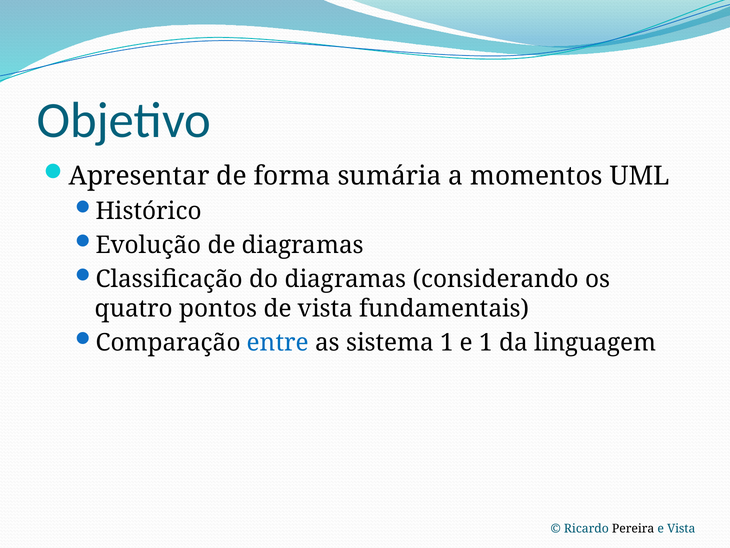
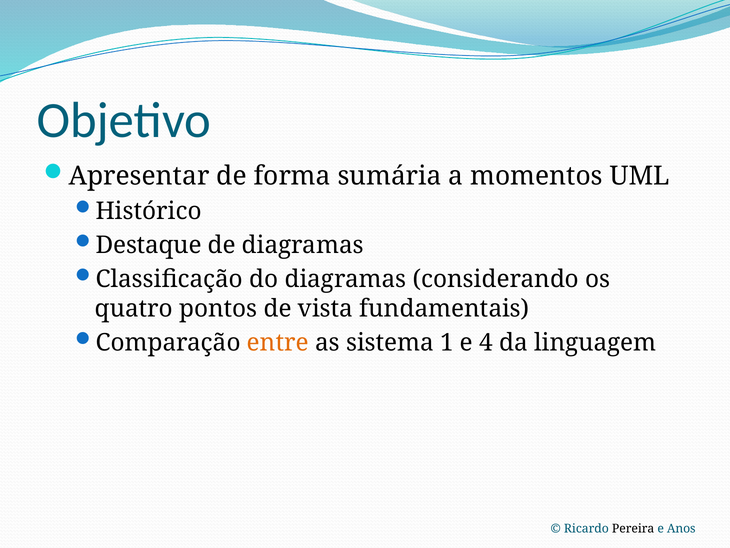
Evolução: Evolução -> Destaque (149, 245)
entre colour: blue -> orange (278, 342)
e 1: 1 -> 4 (486, 342)
e Vista: Vista -> Anos (681, 528)
